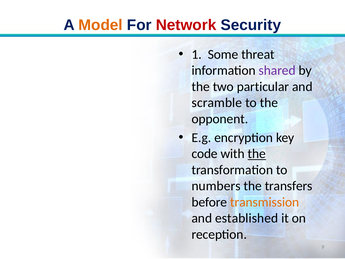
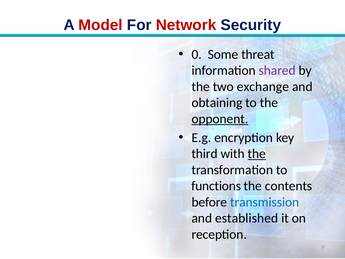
Model colour: orange -> red (101, 25)
1: 1 -> 0 (197, 54)
particular: particular -> exchange (263, 87)
scramble: scramble -> obtaining (217, 103)
opponent underline: none -> present (220, 119)
code: code -> third (205, 154)
numbers: numbers -> functions (216, 186)
transfers: transfers -> contents (289, 186)
transmission colour: orange -> blue (265, 202)
